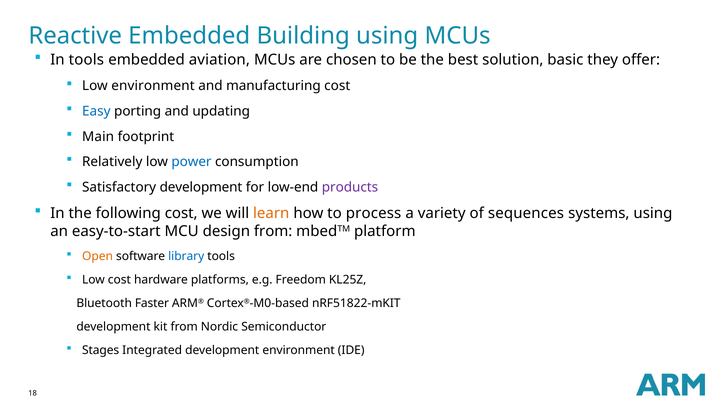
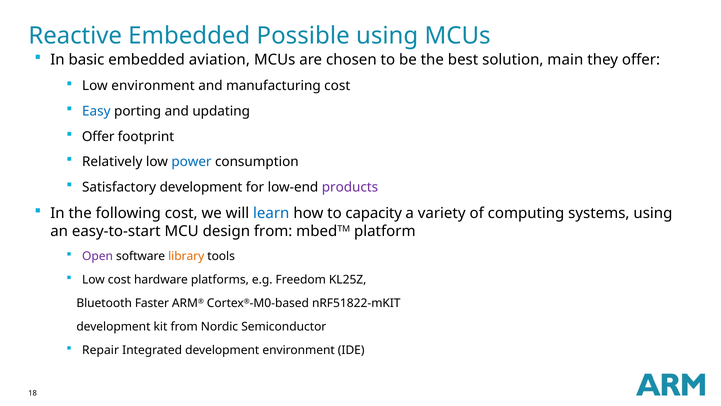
Building: Building -> Possible (303, 36)
In tools: tools -> basic (86, 60)
basic: basic -> main (565, 60)
Main: Main -> Offer (98, 136)
learn colour: orange -> blue (271, 213)
process: process -> capacity (374, 213)
sequences: sequences -> computing (526, 213)
Open colour: orange -> purple (98, 256)
library colour: blue -> orange (186, 256)
Stages: Stages -> Repair (101, 350)
